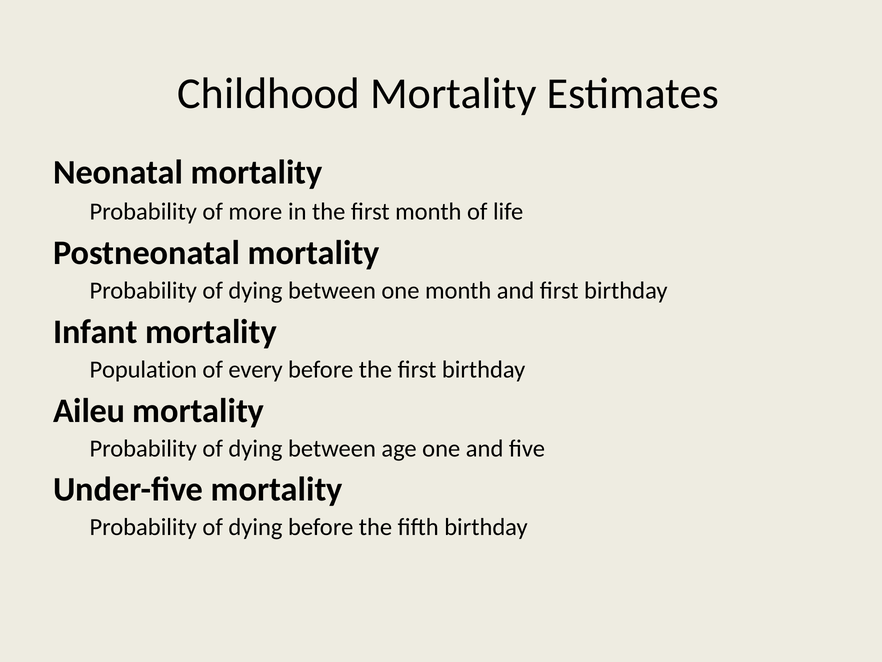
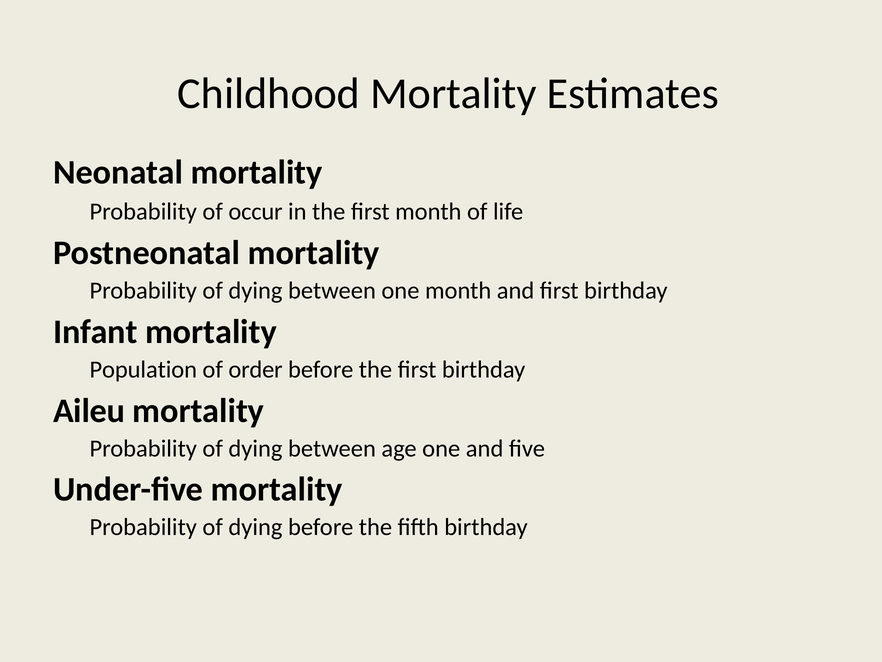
more: more -> occur (256, 212)
every: every -> order (256, 369)
